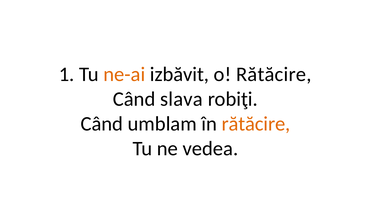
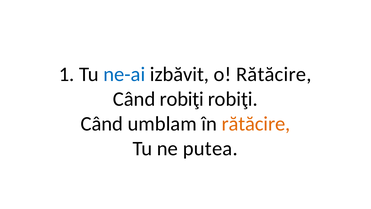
ne-ai colour: orange -> blue (124, 74)
Când slava: slava -> robiţi (182, 99)
vedea: vedea -> putea (210, 148)
